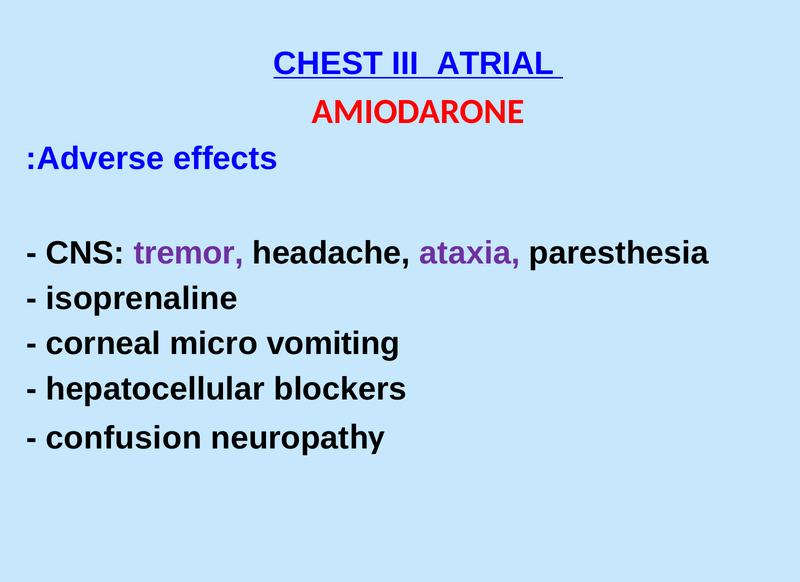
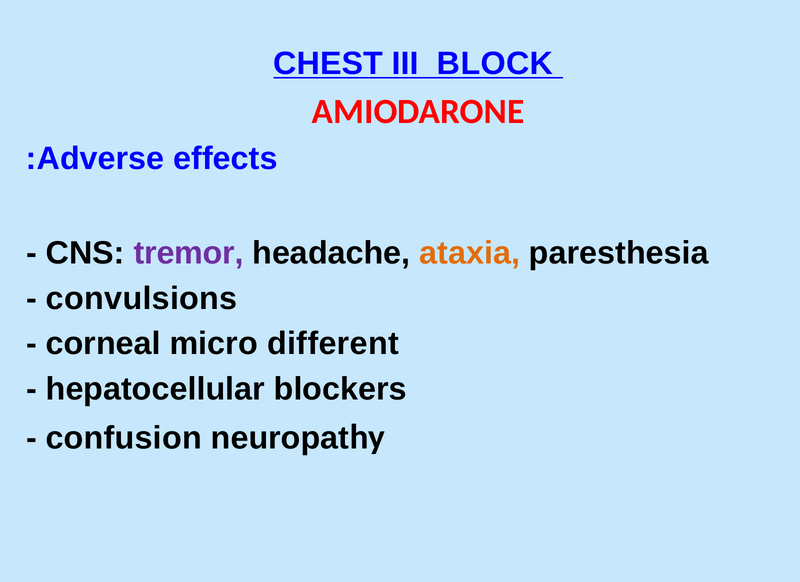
ATRIAL: ATRIAL -> BLOCK (495, 64)
ataxia colour: purple -> orange (470, 253)
isoprenaline: isoprenaline -> convulsions (142, 298)
vomiting: vomiting -> different (333, 344)
